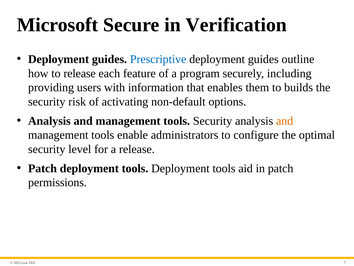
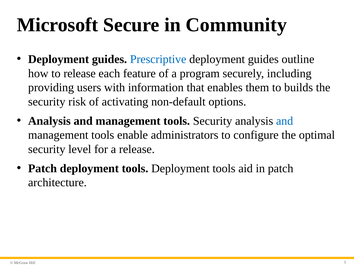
Verification: Verification -> Community (236, 25)
and colour: orange -> blue (285, 121)
permissions: permissions -> architecture (57, 182)
